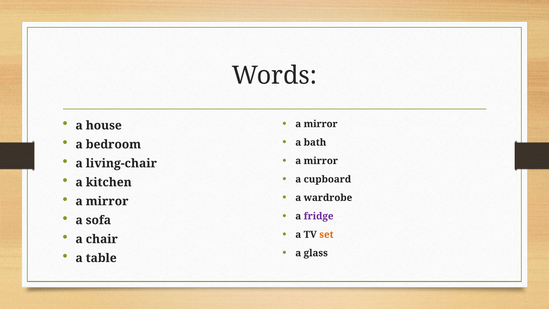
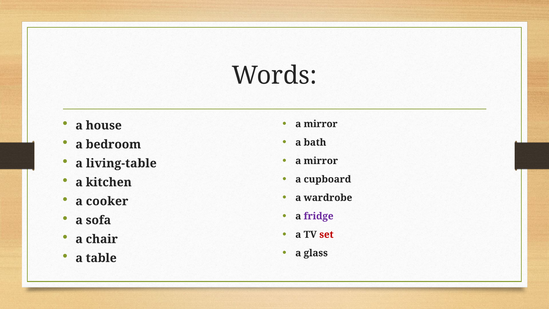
living-chair: living-chair -> living-table (121, 163)
mirror: mirror -> cooker (107, 201)
set colour: orange -> red (326, 234)
